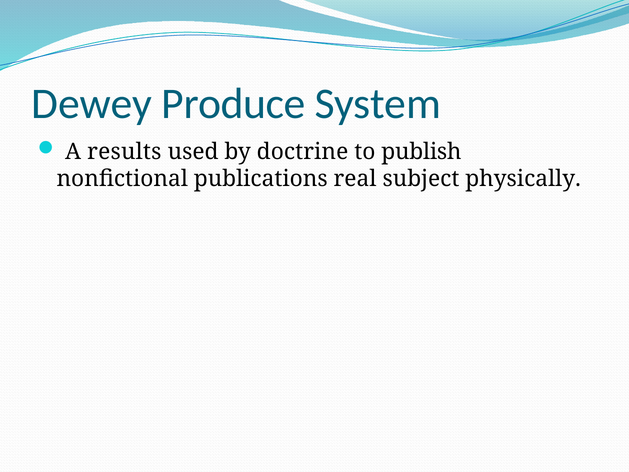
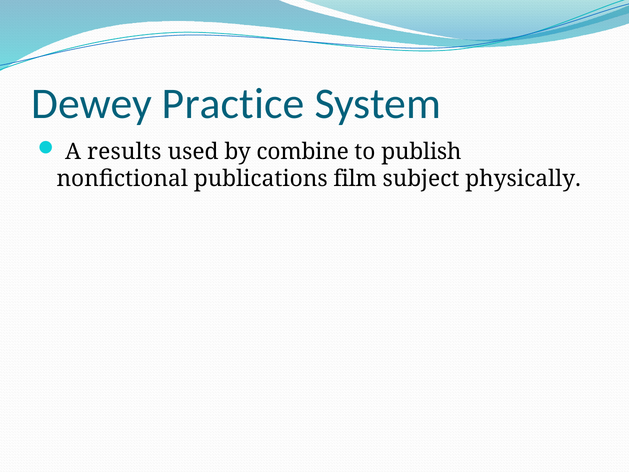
Produce: Produce -> Practice (233, 104)
doctrine: doctrine -> combine (303, 151)
real: real -> film (355, 179)
